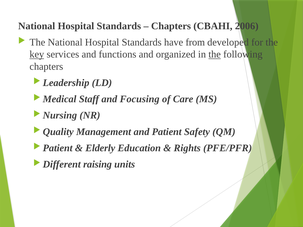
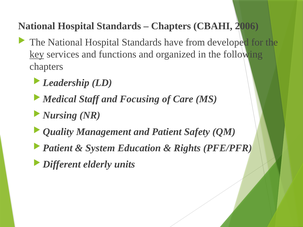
the underline: present -> none (215, 54)
Elderly: Elderly -> System (100, 148)
raising: raising -> elderly (97, 165)
